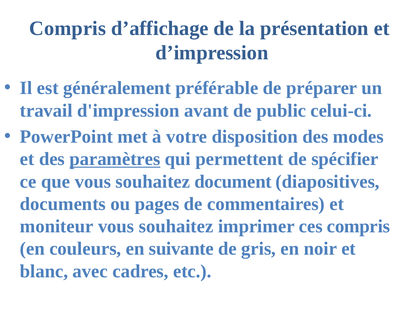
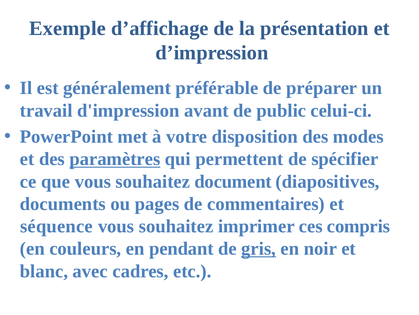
Compris: Compris -> Exemple (68, 28)
moniteur: moniteur -> séquence (57, 226)
suivante: suivante -> pendant (181, 248)
gris underline: none -> present (259, 248)
